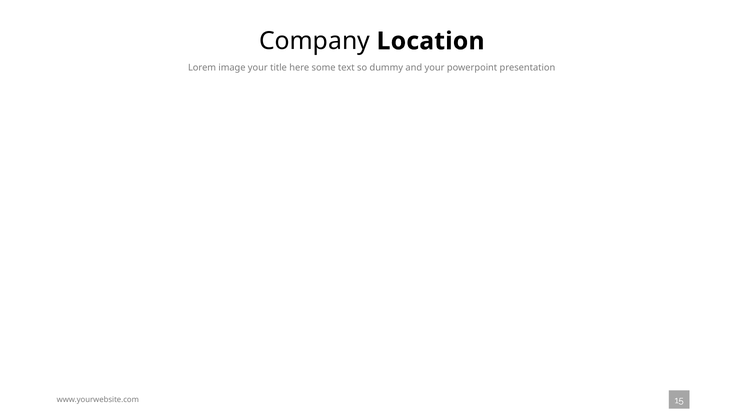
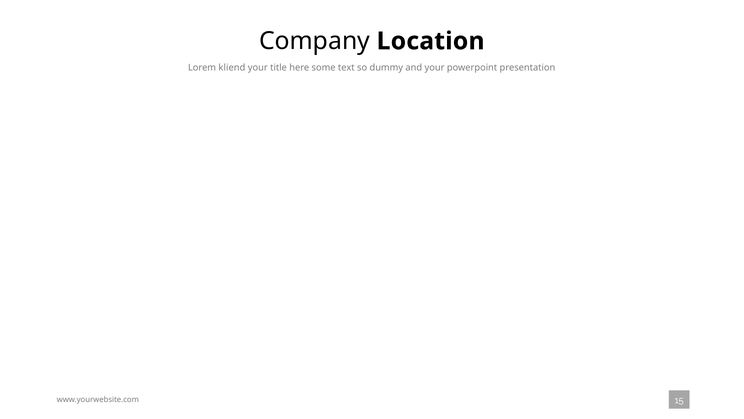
image: image -> kliend (232, 67)
